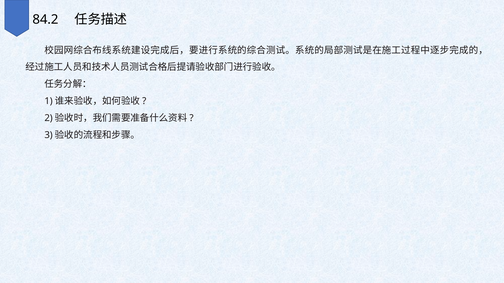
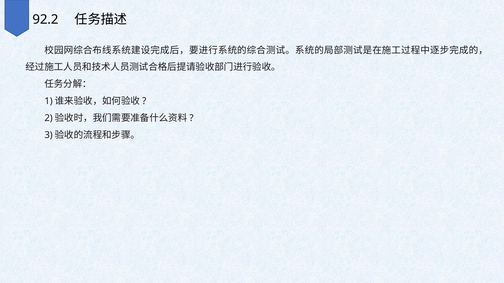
84.2: 84.2 -> 92.2 (45, 20)
